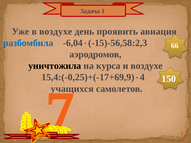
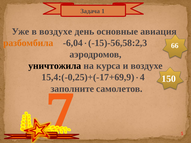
проявить: проявить -> основные (117, 32)
разбомбила colour: blue -> orange (28, 43)
учащихся: учащихся -> заполните (72, 89)
